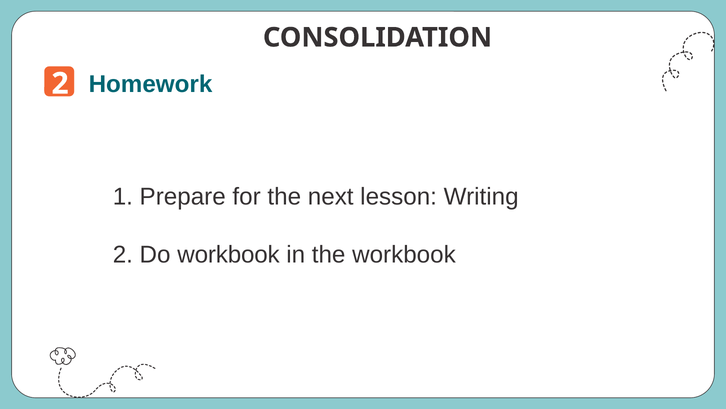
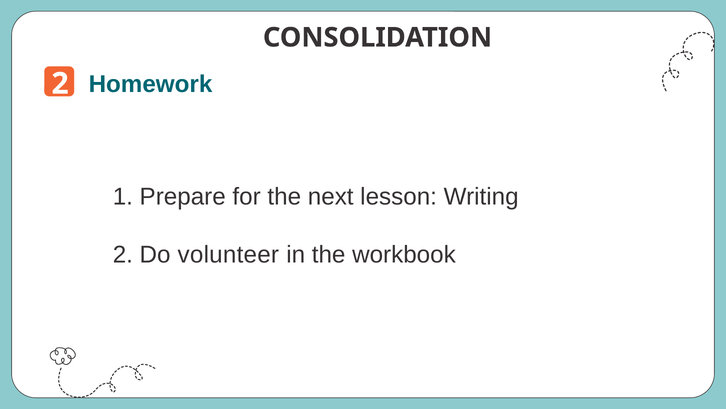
Do workbook: workbook -> volunteer (228, 255)
